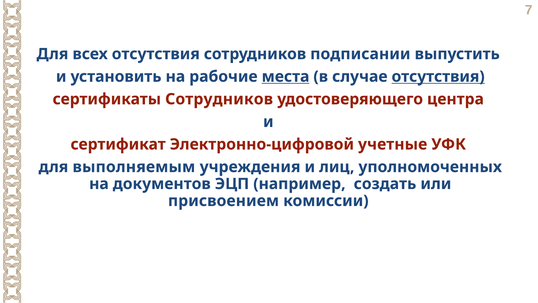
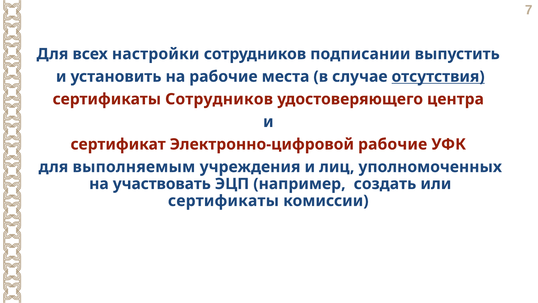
всех отсутствия: отсутствия -> настройки (156, 54)
места underline: present -> none (286, 76)
Электронно-цифровой учетные: учетные -> рабочие (393, 144)
документов: документов -> участвовать (162, 184)
присвоением: присвоением -> сертификаты (223, 201)
